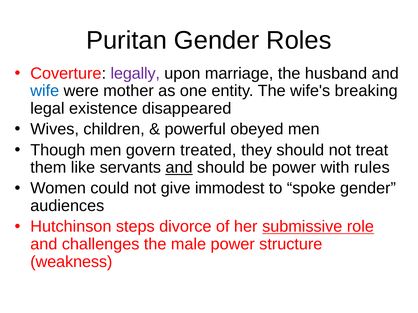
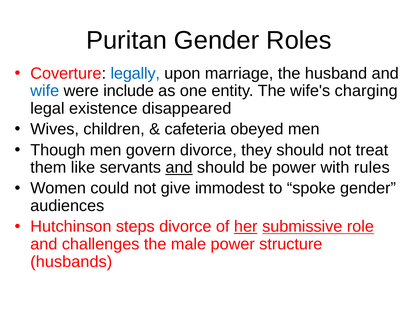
legally colour: purple -> blue (135, 73)
mother: mother -> include (129, 91)
breaking: breaking -> charging (366, 91)
powerful: powerful -> cafeteria (195, 129)
govern treated: treated -> divorce (208, 150)
her underline: none -> present (246, 227)
weakness: weakness -> husbands (71, 262)
